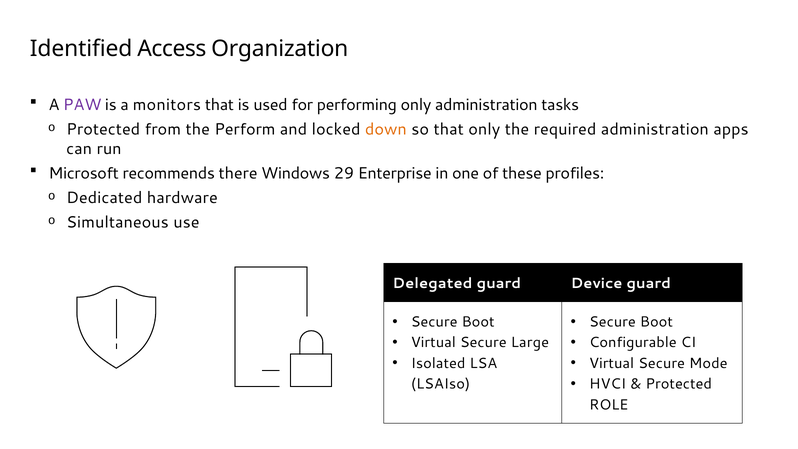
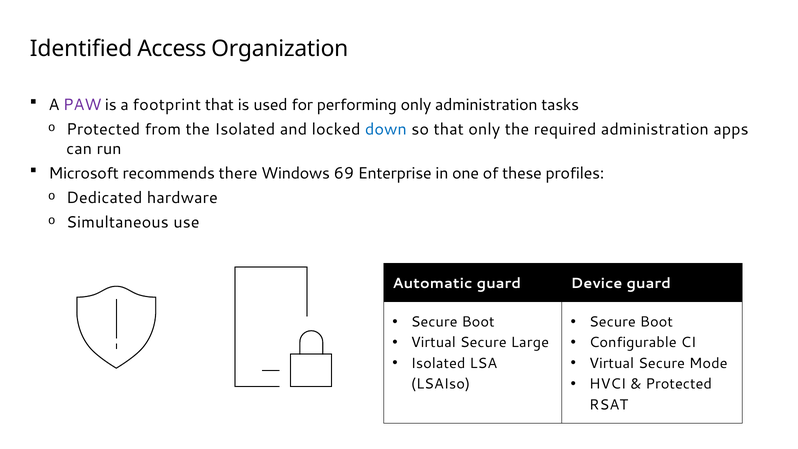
monitors: monitors -> footprint (167, 105)
the Perform: Perform -> Isolated (245, 129)
down colour: orange -> blue (386, 129)
29: 29 -> 69 (344, 173)
Delegated: Delegated -> Automatic (432, 283)
ROLE: ROLE -> RSAT (609, 405)
